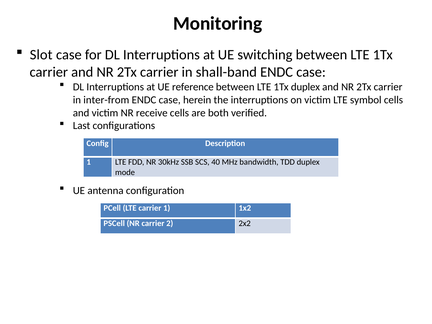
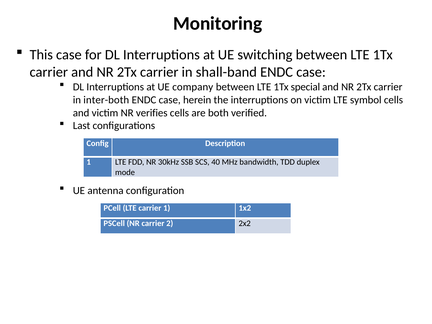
Slot: Slot -> This (41, 55)
reference: reference -> company (193, 87)
1Tx duplex: duplex -> special (305, 87)
inter-from: inter-from -> inter-both (106, 100)
receive: receive -> verifies (152, 113)
